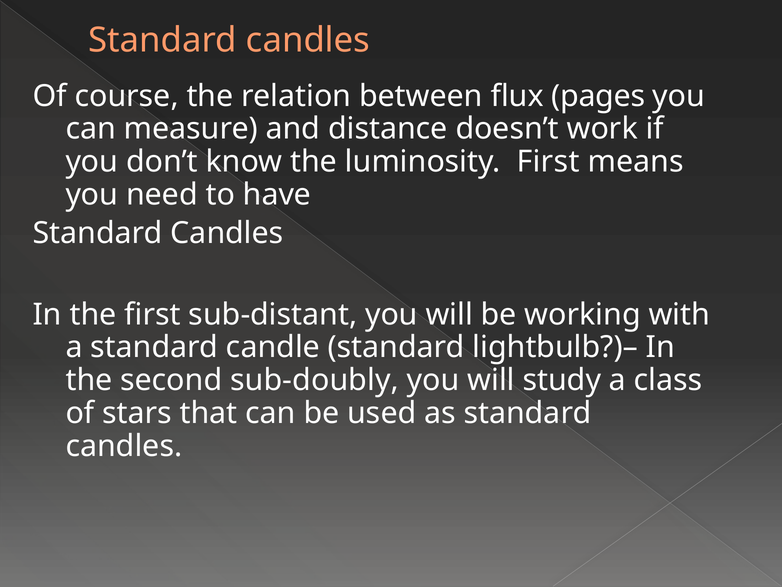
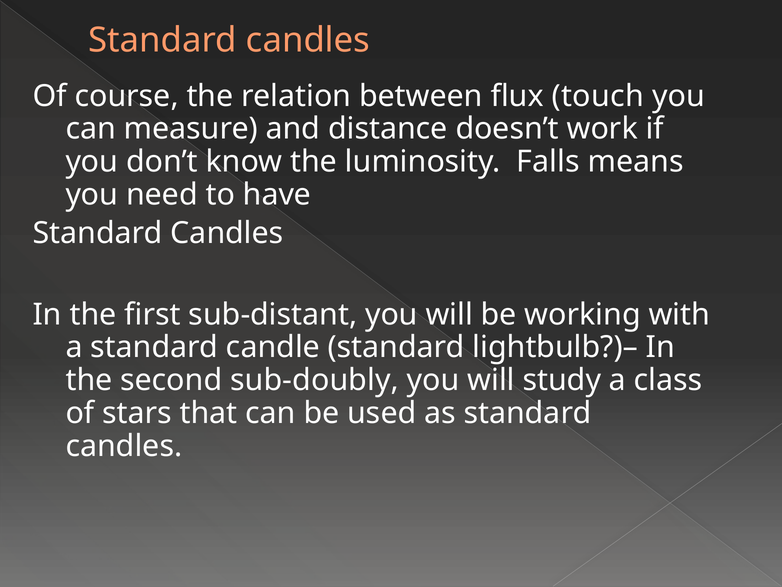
pages: pages -> touch (598, 96)
luminosity First: First -> Falls (548, 162)
